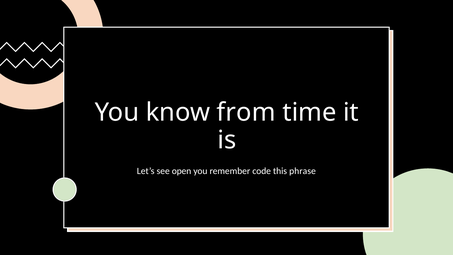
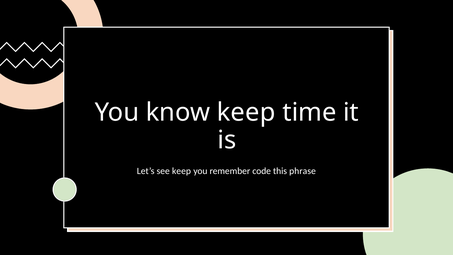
know from: from -> keep (246, 112)
see open: open -> keep (181, 171)
